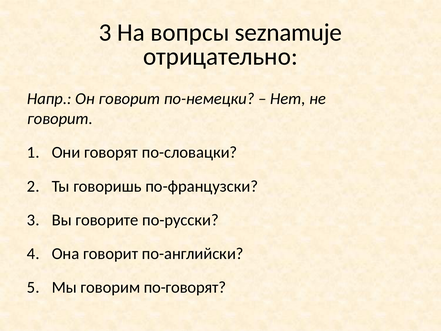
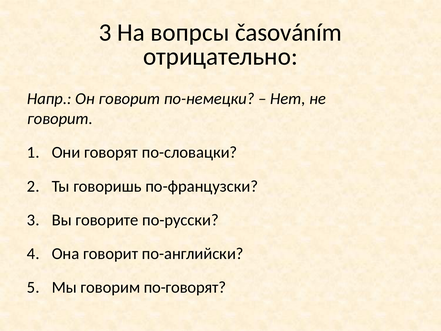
seznamuje: seznamuje -> časováním (288, 33)
